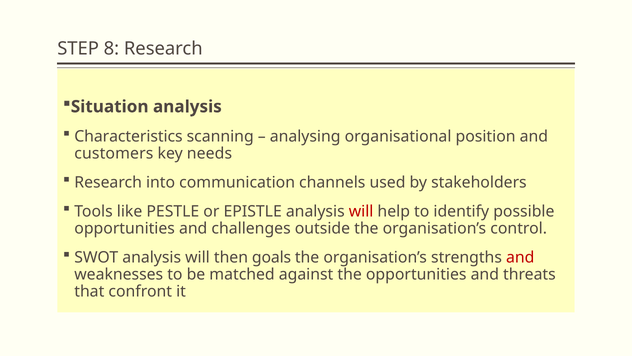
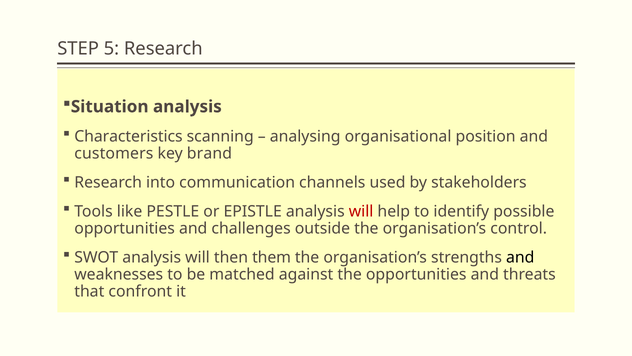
8: 8 -> 5 (111, 48)
needs: needs -> brand (209, 153)
goals: goals -> them (272, 257)
and colour: red -> black (520, 257)
